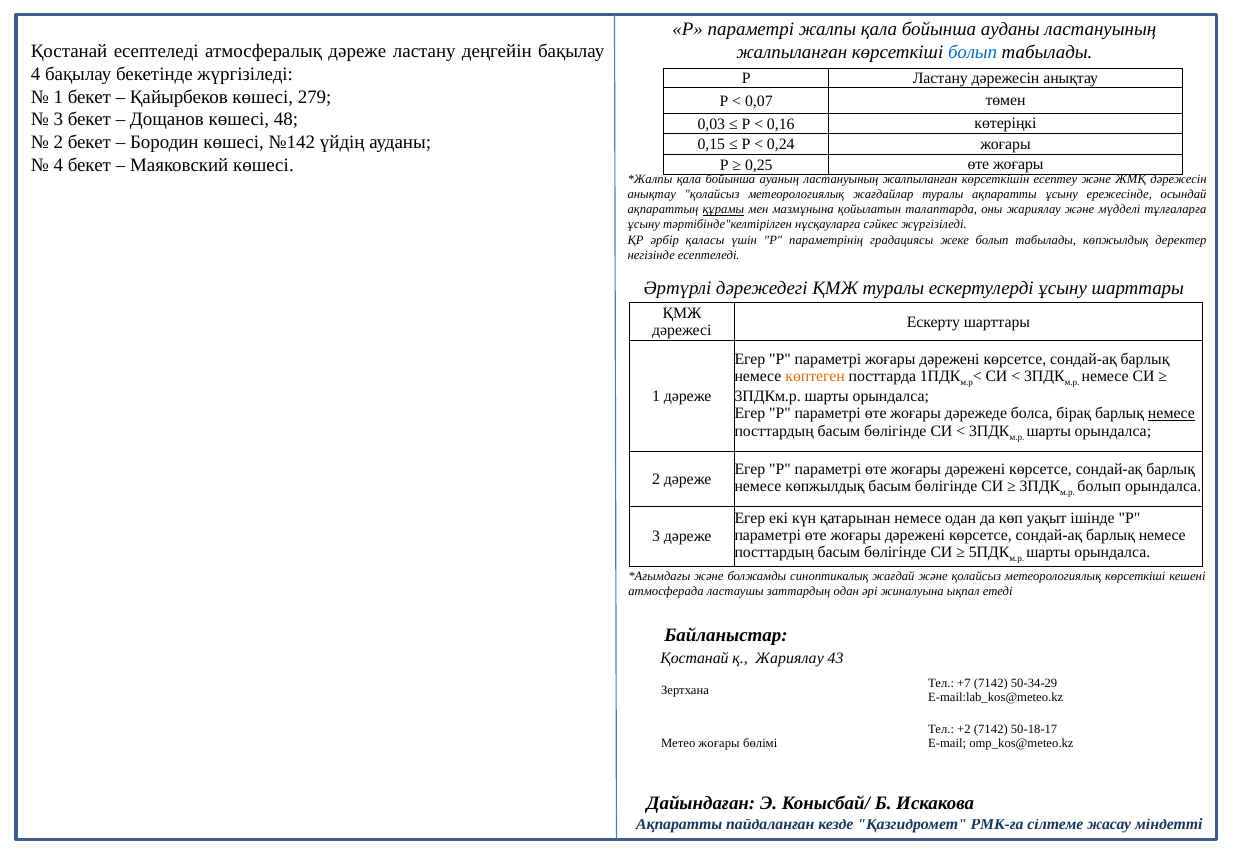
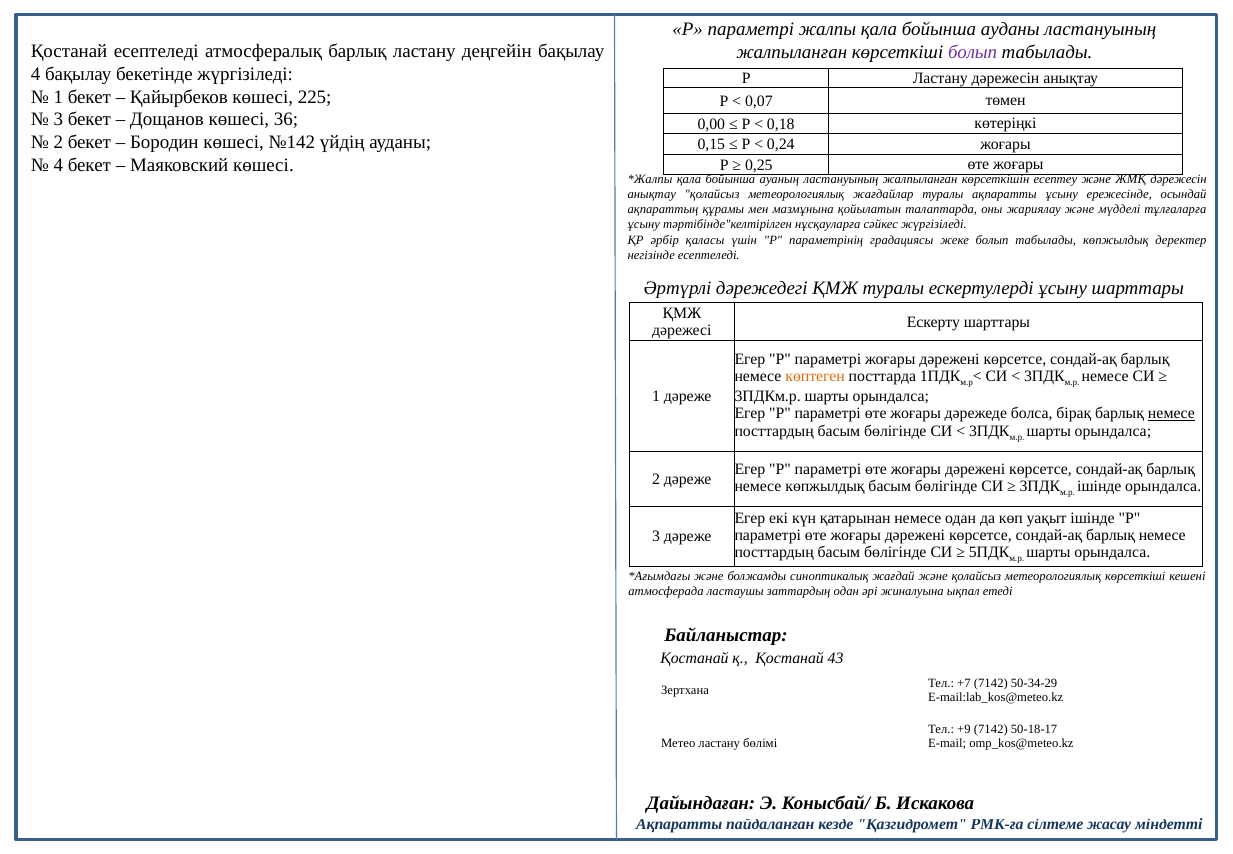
атмосфералық дәреже: дәреже -> барлық (357, 51)
болып colour: blue -> purple (973, 52)
279: 279 -> 225 (315, 97)
48: 48 -> 36 (286, 120)
0,03: 0,03 -> 0,00 (711, 124)
0,16: 0,16 -> 0,18 (781, 124)
құрамы underline: present -> none (723, 210)
болып: болып -> ішінде (1099, 486)
қ Жариялау: Жариялау -> Қостанай (790, 658)
+2: +2 -> +9 (964, 729)
Метео жоғары: жоғары -> ластану (719, 743)
